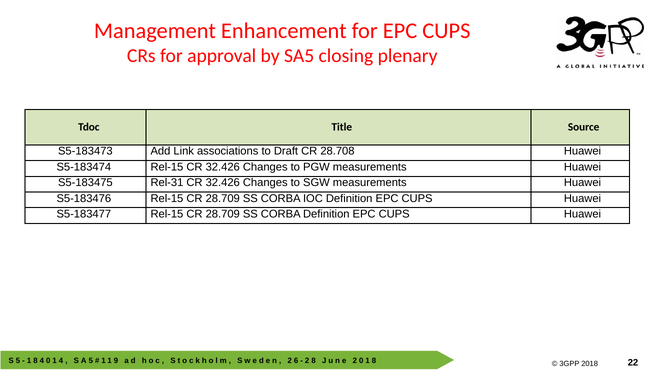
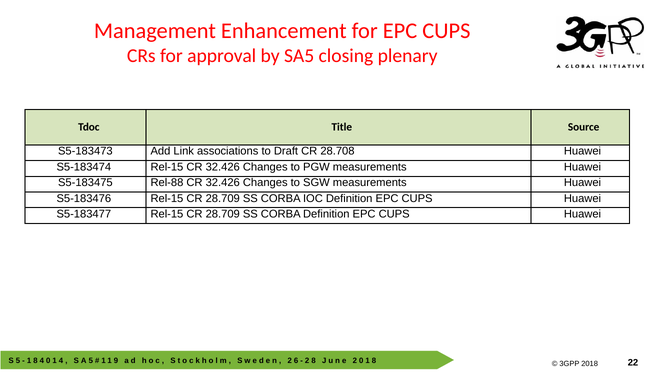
Rel-31: Rel-31 -> Rel-88 (167, 183)
